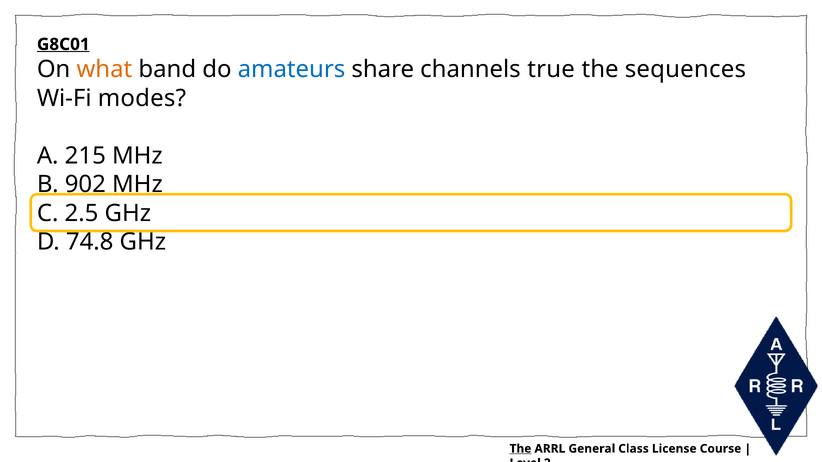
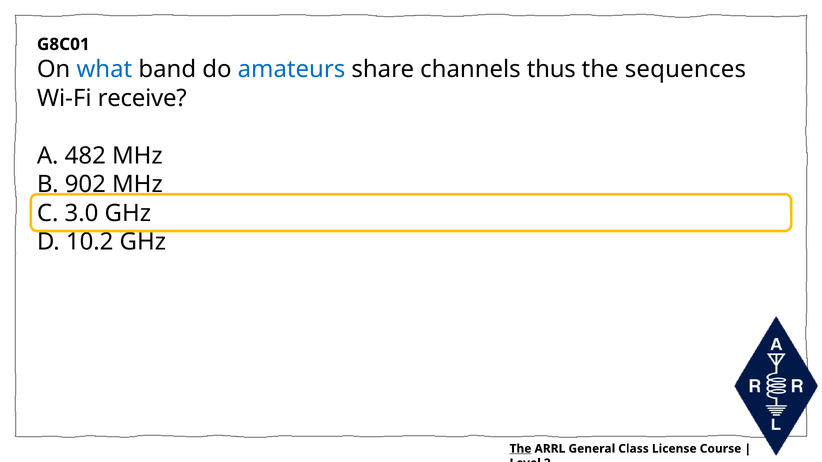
G8C01 underline: present -> none (63, 44)
what colour: orange -> blue (104, 70)
true: true -> thus (551, 70)
modes: modes -> receive (142, 98)
215: 215 -> 482 (85, 156)
2.5: 2.5 -> 3.0 (82, 213)
74.8: 74.8 -> 10.2 (90, 242)
